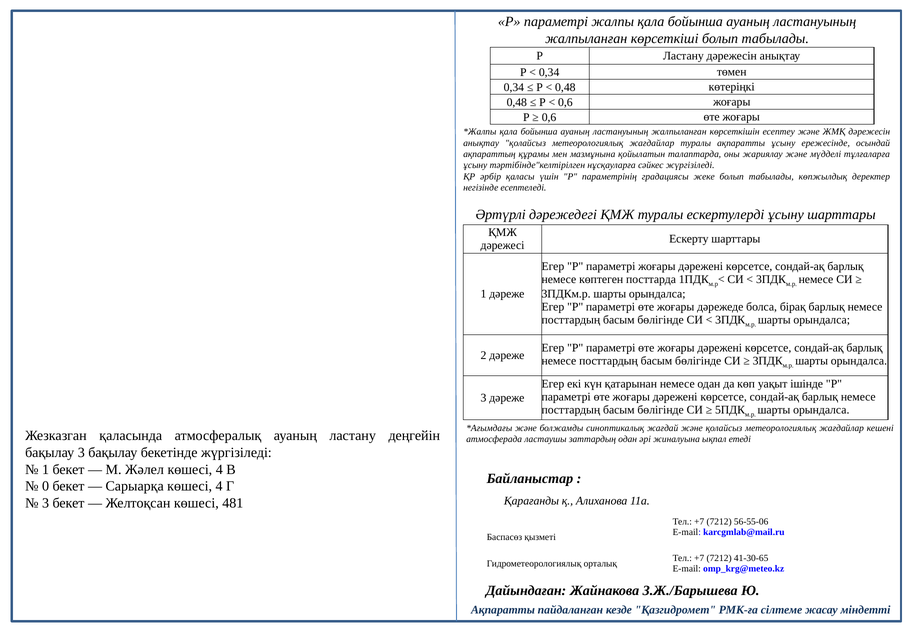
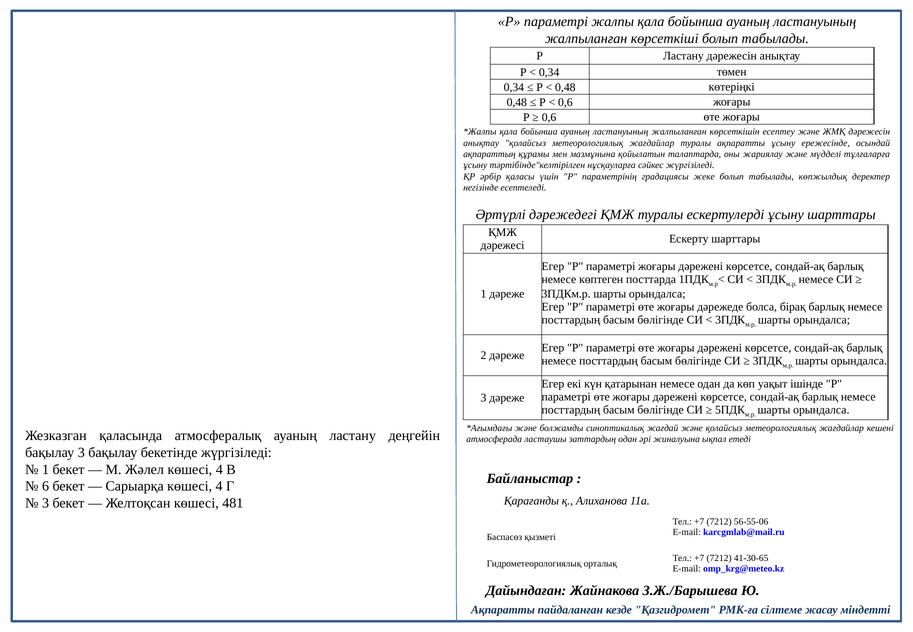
0: 0 -> 6 (46, 486)
